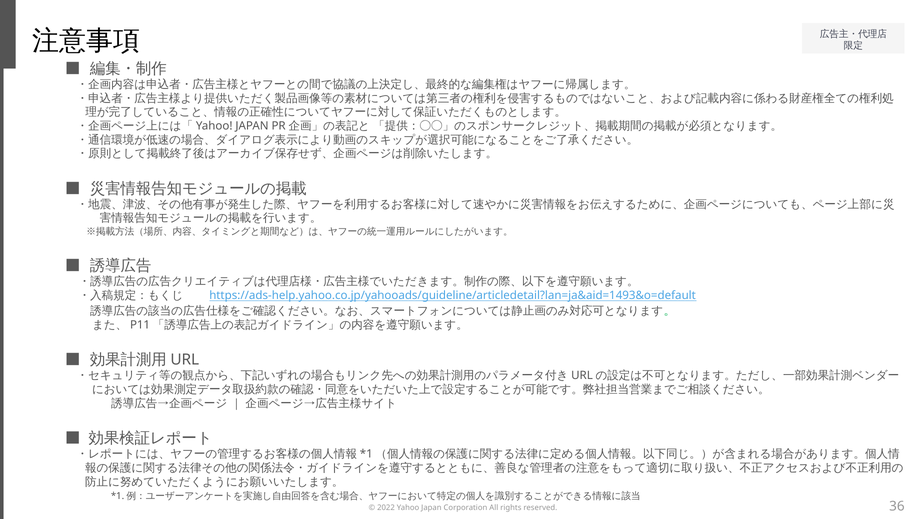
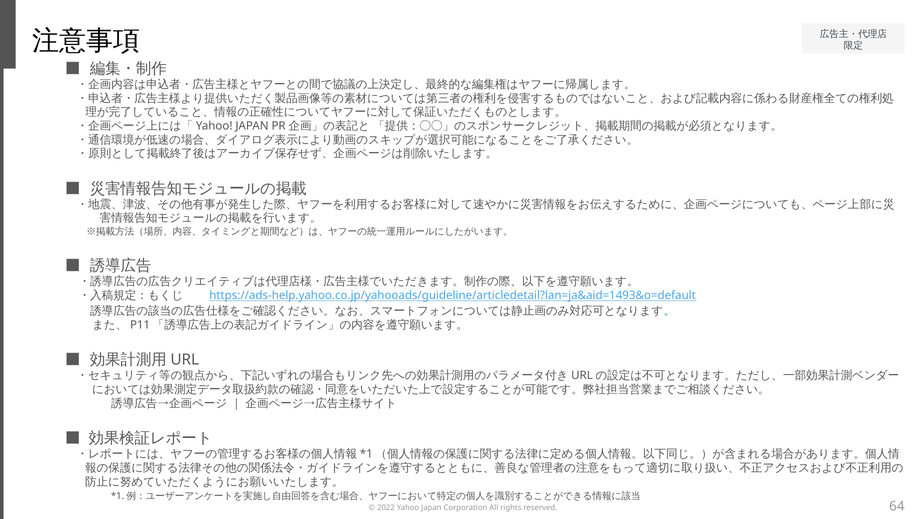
36: 36 -> 64 (897, 507)
